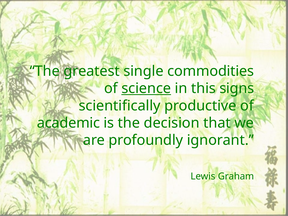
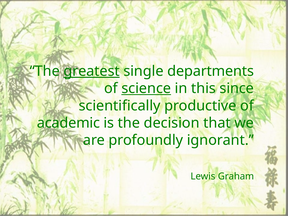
greatest underline: none -> present (92, 71)
commodities: commodities -> departments (211, 71)
signs: signs -> since (237, 88)
